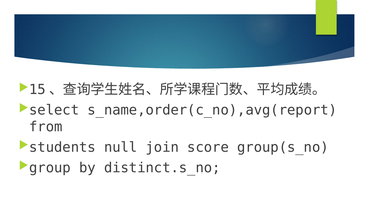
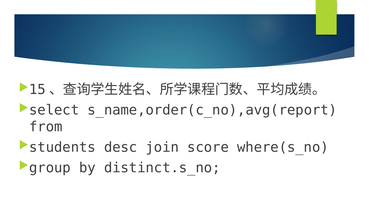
null: null -> desc (121, 147)
group(s_no: group(s_no -> where(s_no (283, 147)
